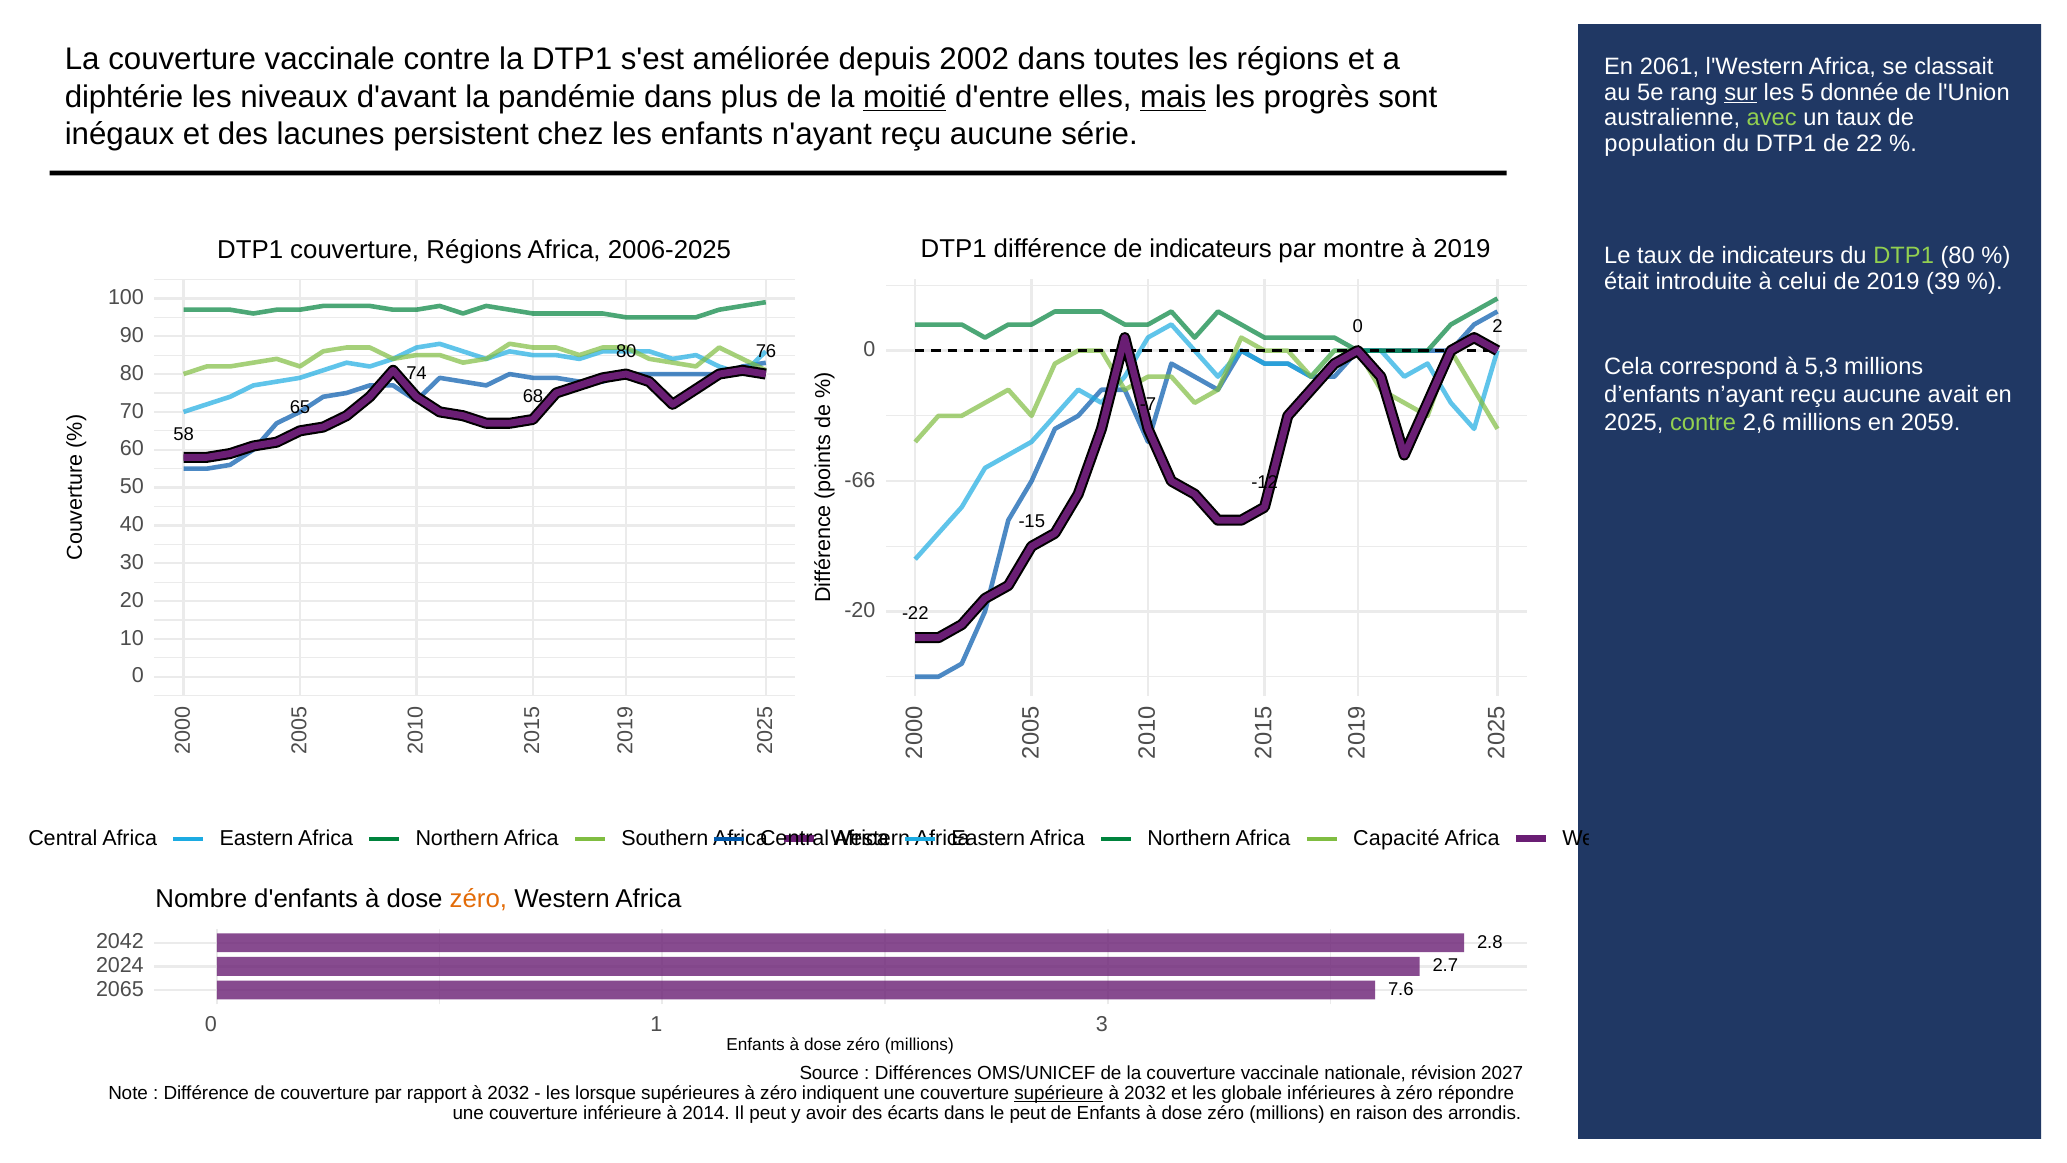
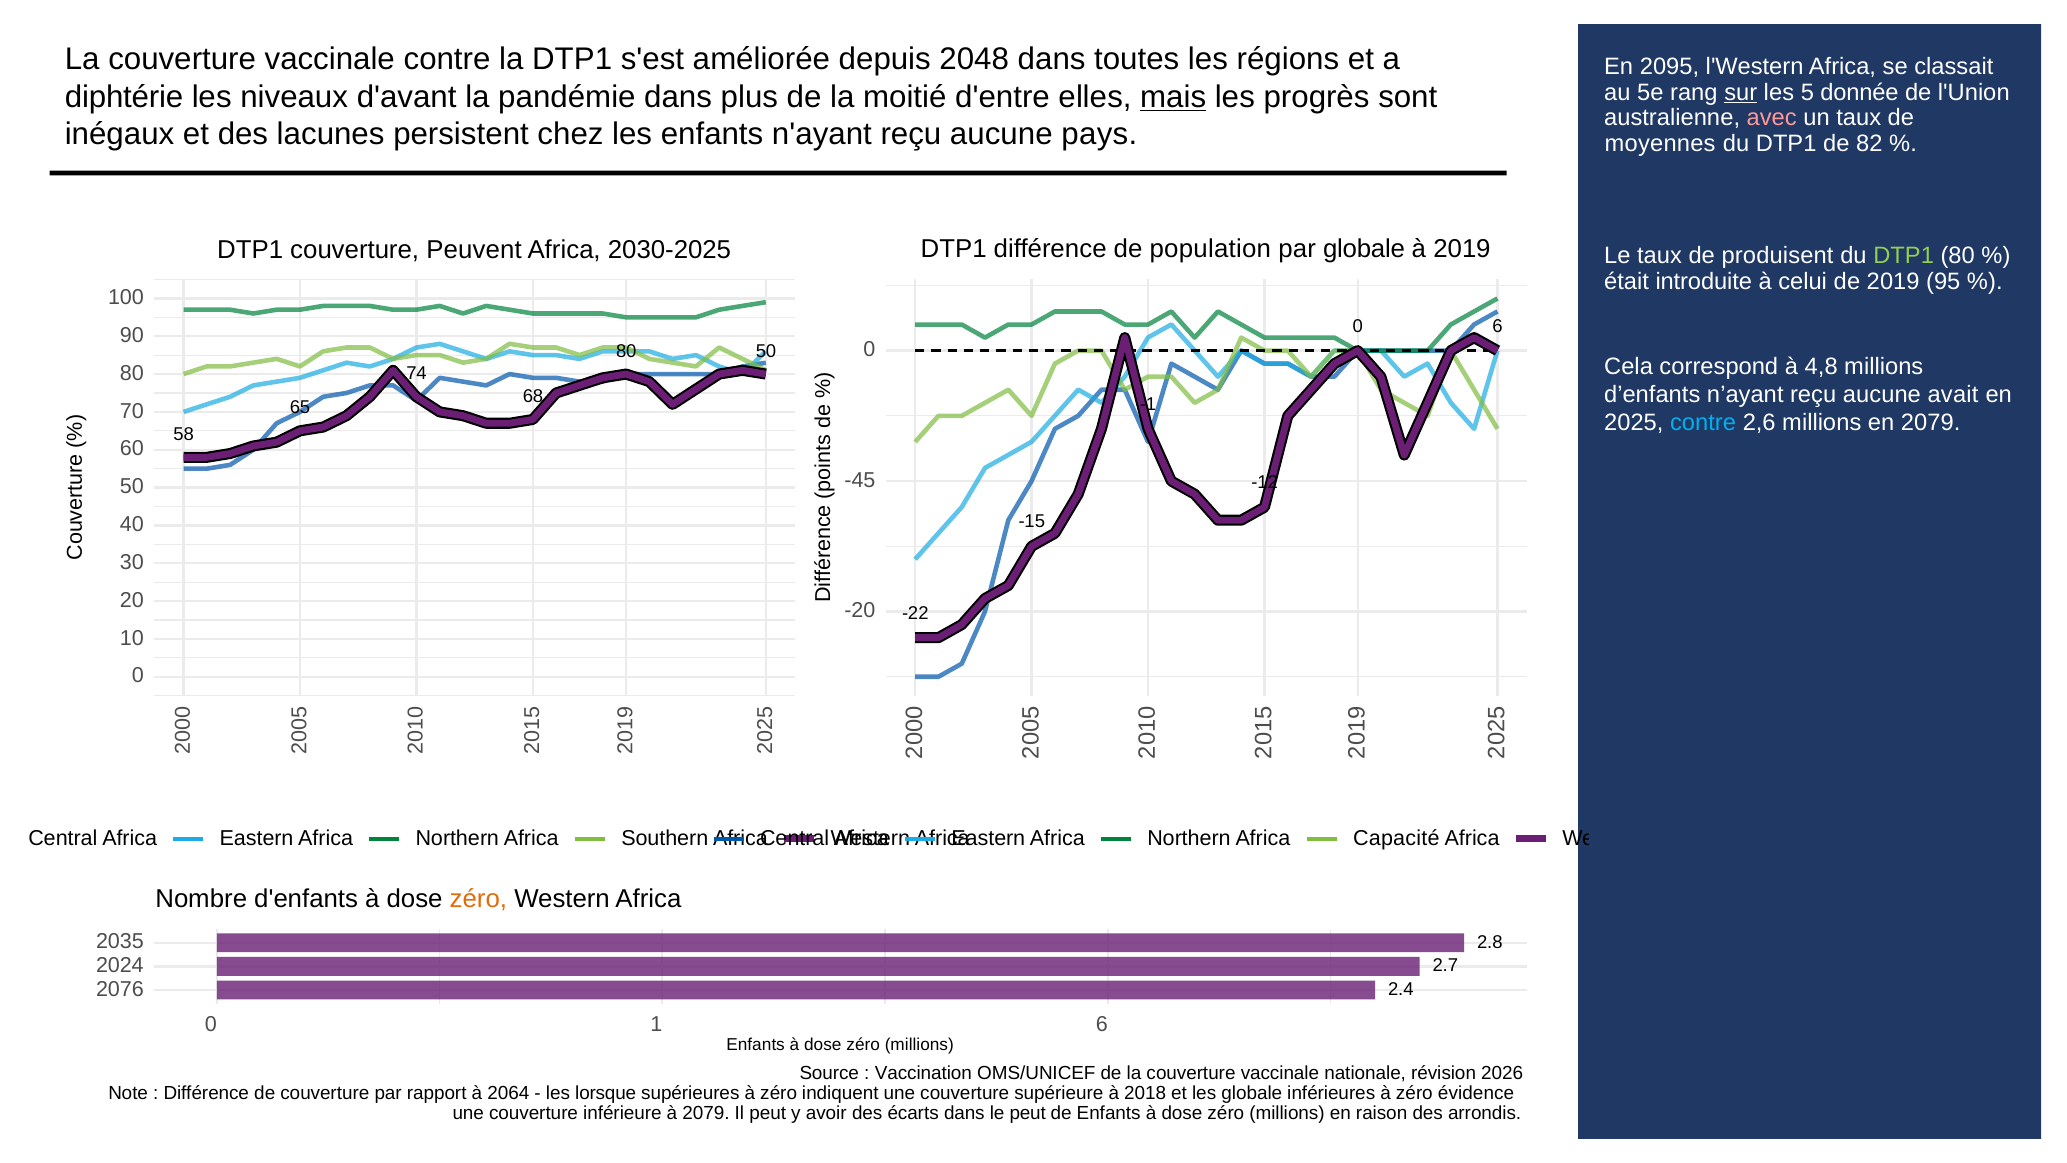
2002: 2002 -> 2048 (974, 60)
2061: 2061 -> 2095 (1669, 67)
moitié underline: present -> none (905, 97)
avec colour: light green -> pink (1772, 118)
série: série -> pays (1099, 135)
population: population -> moyennes (1660, 144)
22: 22 -> 82 (1869, 144)
différence de indicateurs: indicateurs -> population (1210, 249)
par montre: montre -> globale (1364, 249)
couverture Régions: Régions -> Peuvent (474, 250)
2006-2025: 2006-2025 -> 2030-2025 (670, 250)
taux de indicateurs: indicateurs -> produisent (1778, 256)
39: 39 -> 95 (1943, 281)
2: 2 -> 6 (1498, 326)
80 76: 76 -> 50 (766, 351)
5,3: 5,3 -> 4,8 (1821, 366)
-7: -7 -> -1 (1148, 404)
contre colour: light green -> light blue (1703, 423)
en 2059: 2059 -> 2079 (1931, 423)
-66: -66 -> -45 (860, 480)
2042: 2042 -> 2035 (120, 942)
2065: 2065 -> 2076 (120, 989)
7.6: 7.6 -> 2.4 (1401, 989)
1 3: 3 -> 6 (1102, 1024)
Différences: Différences -> Vaccination (923, 1073)
2027: 2027 -> 2026 (1502, 1073)
rapport à 2032: 2032 -> 2064 (508, 1093)
supérieure underline: present -> none (1059, 1093)
2032: 2032 -> 2018 (1145, 1093)
répondre: répondre -> évidence (1476, 1093)
à 2014: 2014 -> 2079 (706, 1113)
